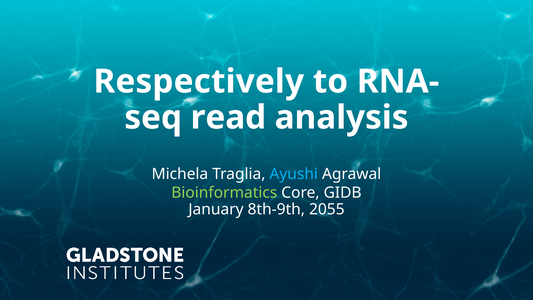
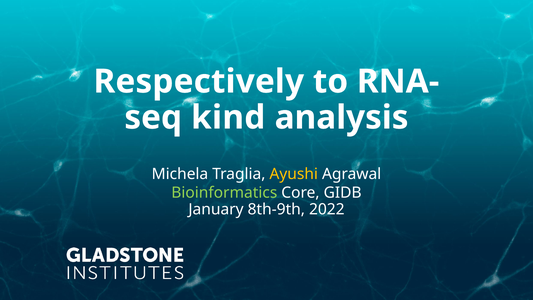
read: read -> kind (228, 117)
Ayushi colour: light blue -> yellow (294, 174)
2055: 2055 -> 2022 (327, 209)
